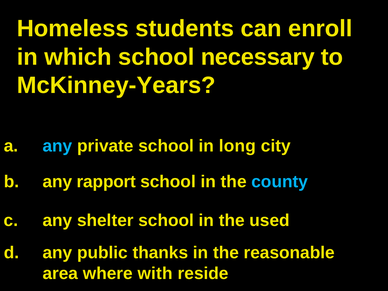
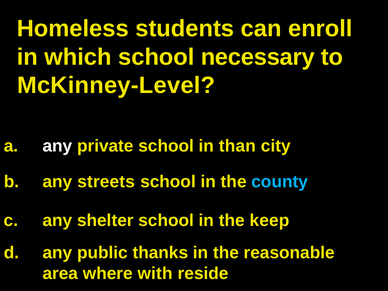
McKinney-Years: McKinney-Years -> McKinney-Level (116, 85)
any colour: light blue -> white (57, 146)
long: long -> than (237, 146)
rapport: rapport -> streets (106, 182)
used: used -> keep (270, 220)
